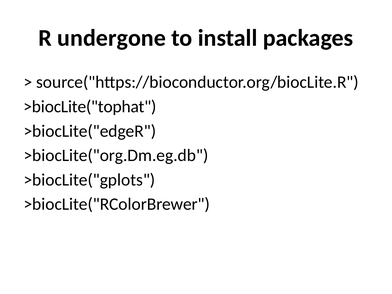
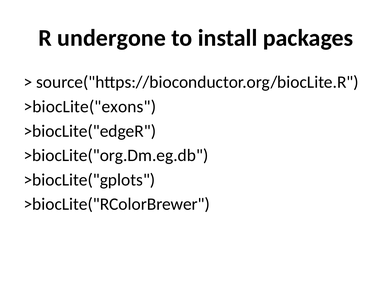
>biocLite("tophat: >biocLite("tophat -> >biocLite("exons (90, 107)
